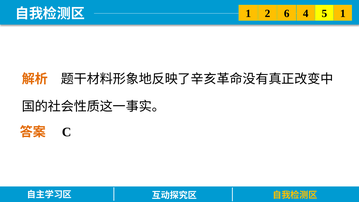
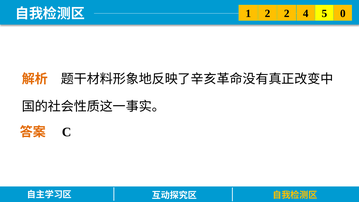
2 6: 6 -> 2 (287, 14)
5 1: 1 -> 0 (343, 14)
